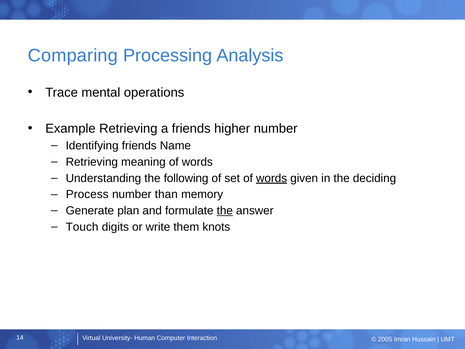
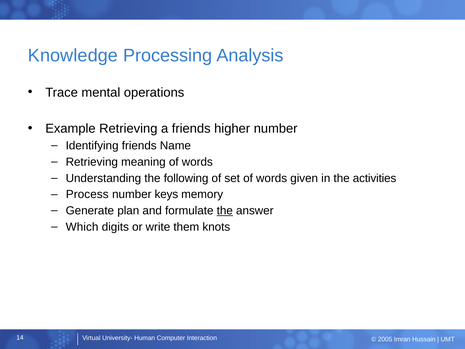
Comparing: Comparing -> Knowledge (73, 56)
words underline: present -> none (272, 178)
deciding: deciding -> activities (375, 178)
than: than -> keys (166, 194)
Touch: Touch -> Which (82, 227)
